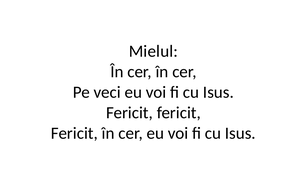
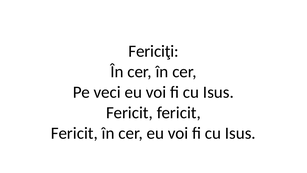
Mielul: Mielul -> Fericiţi (154, 51)
